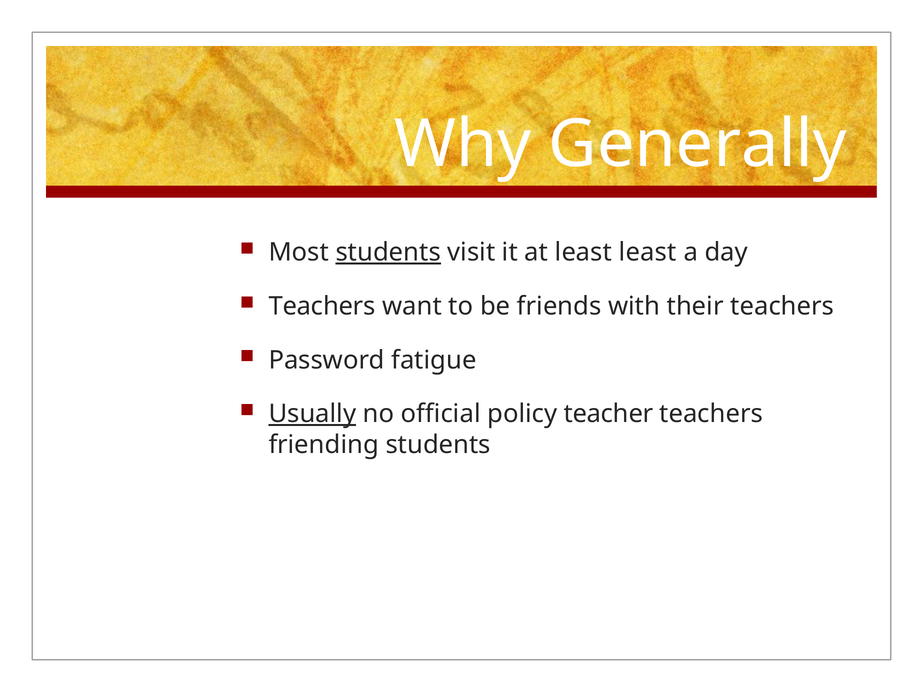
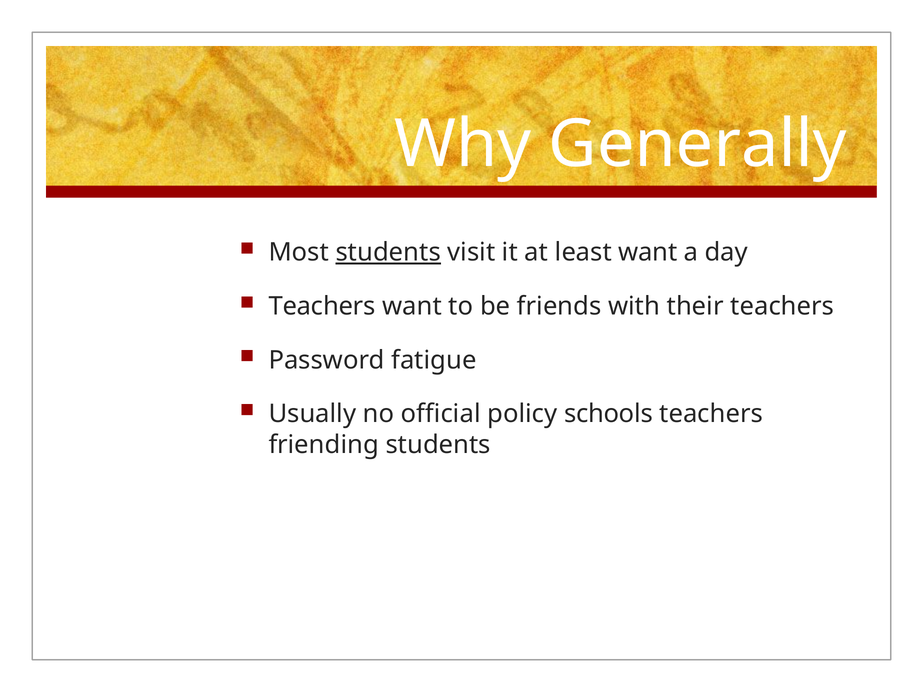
least least: least -> want (648, 253)
Usually underline: present -> none (312, 414)
teacher: teacher -> schools (608, 414)
